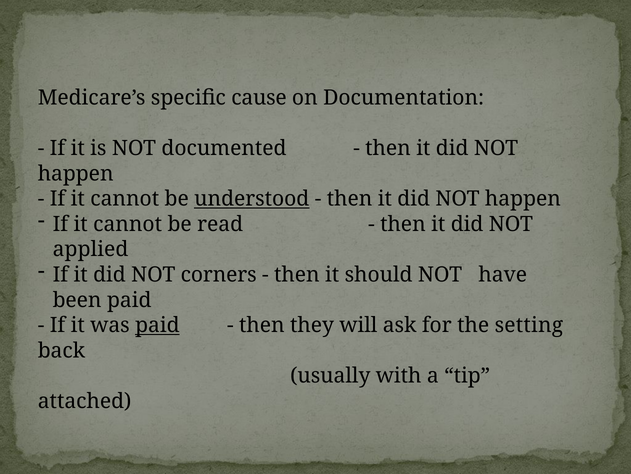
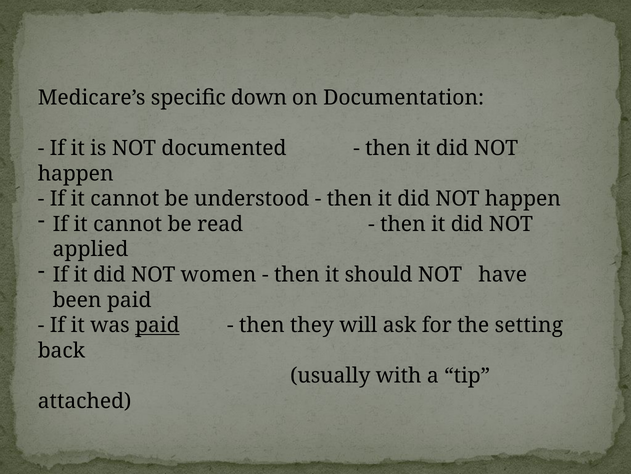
cause: cause -> down (259, 98)
understood underline: present -> none (252, 199)
corners: corners -> women (219, 274)
